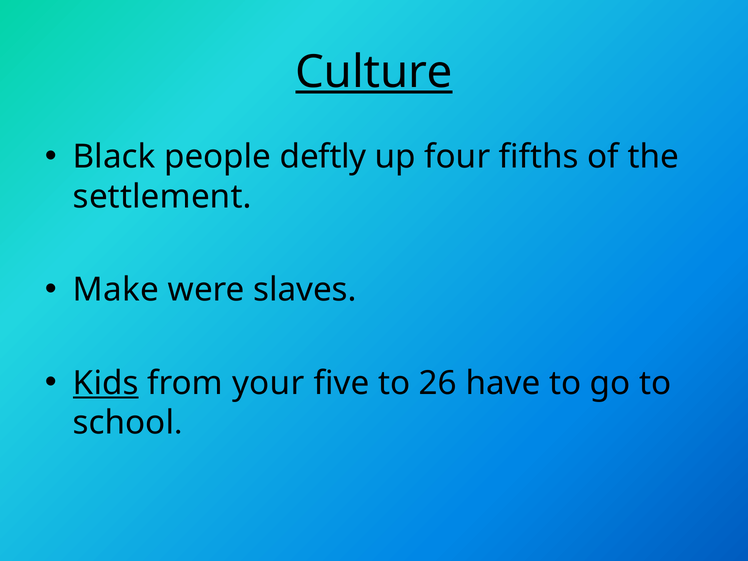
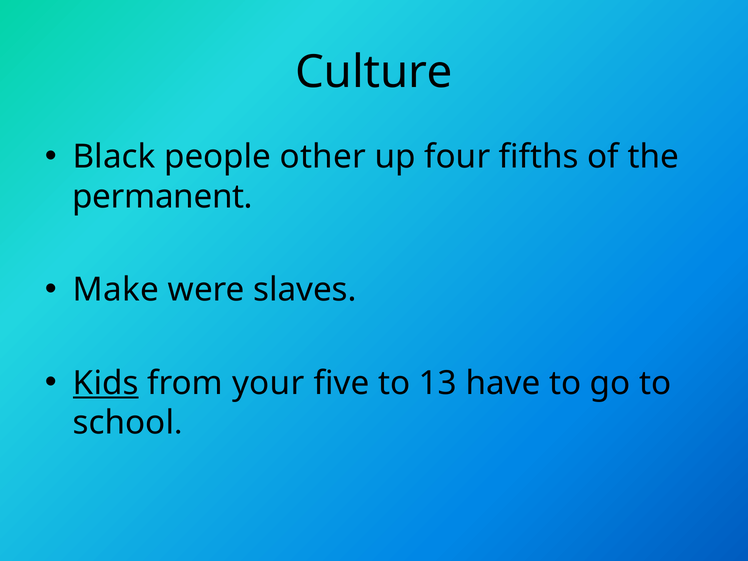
Culture underline: present -> none (374, 72)
deftly: deftly -> other (323, 157)
settlement: settlement -> permanent (163, 197)
26: 26 -> 13 (438, 383)
